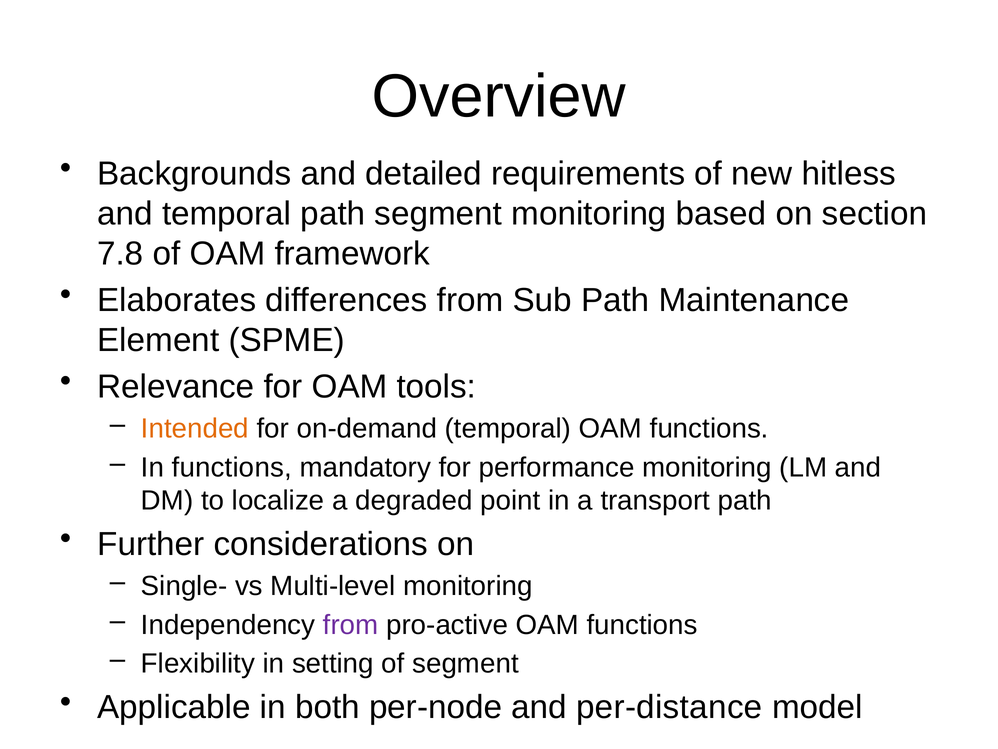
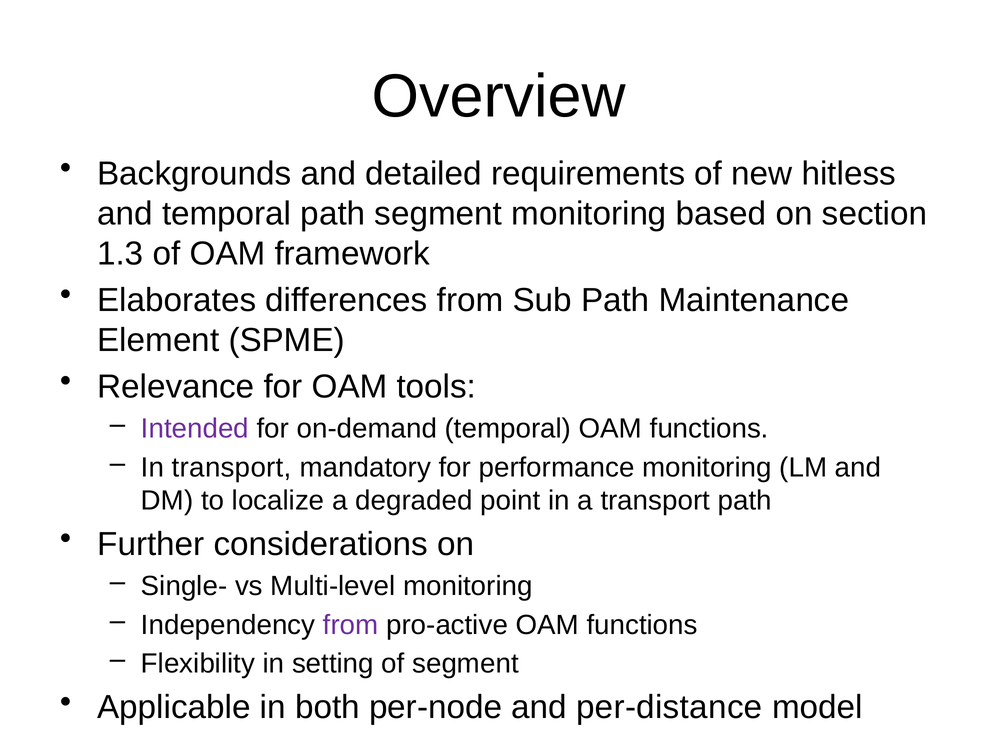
7.8: 7.8 -> 1.3 (120, 253)
Intended colour: orange -> purple (195, 428)
In functions: functions -> transport (232, 467)
